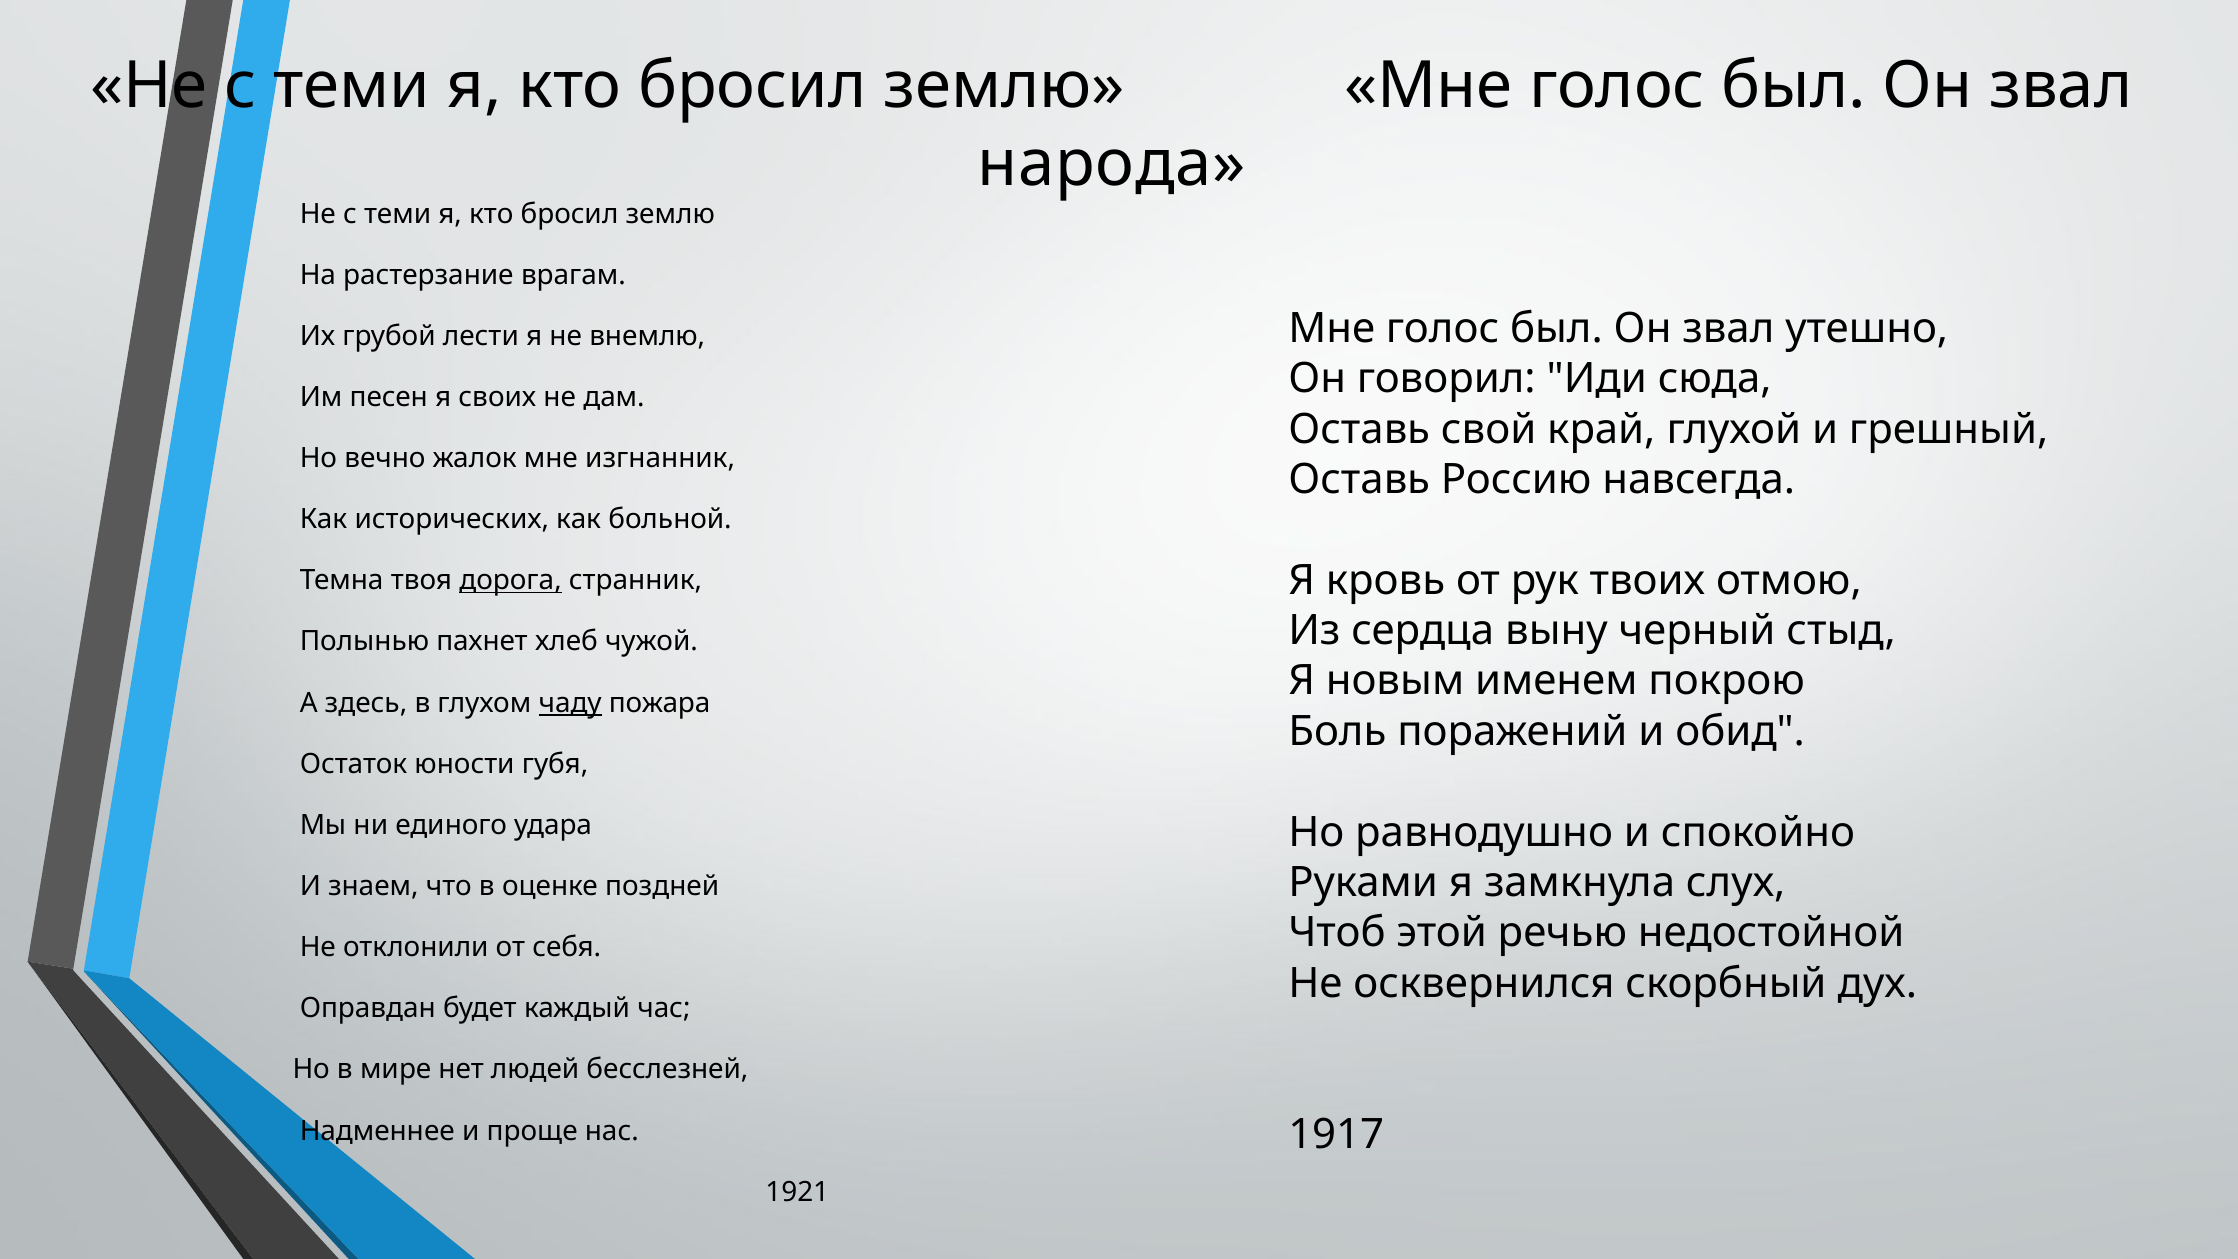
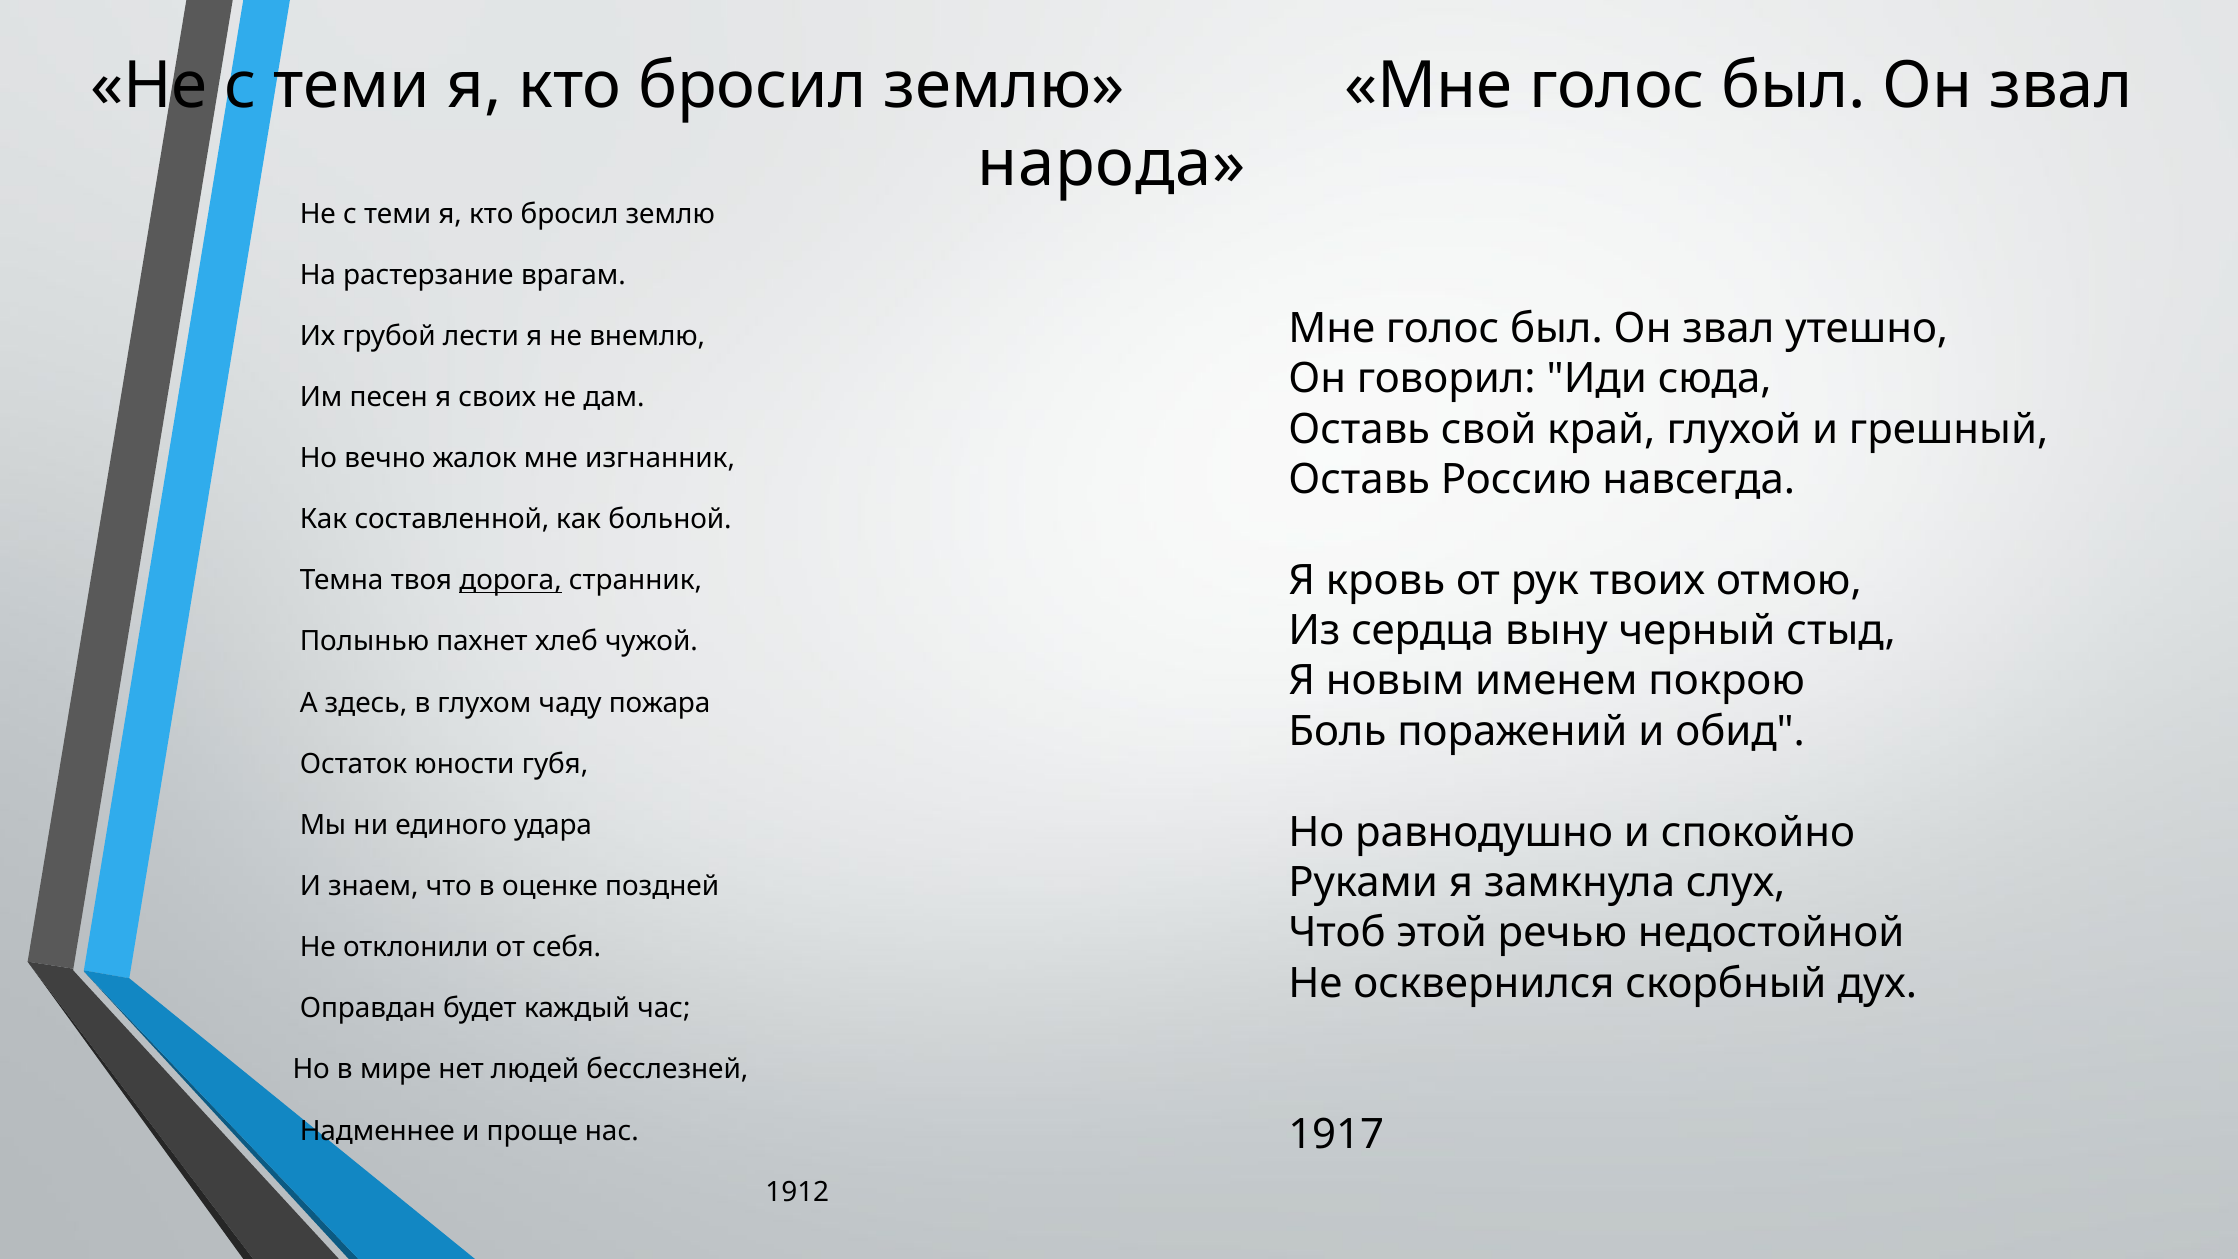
исторических: исторических -> составленной (452, 519)
чаду underline: present -> none (570, 703)
1921: 1921 -> 1912 (797, 1192)
